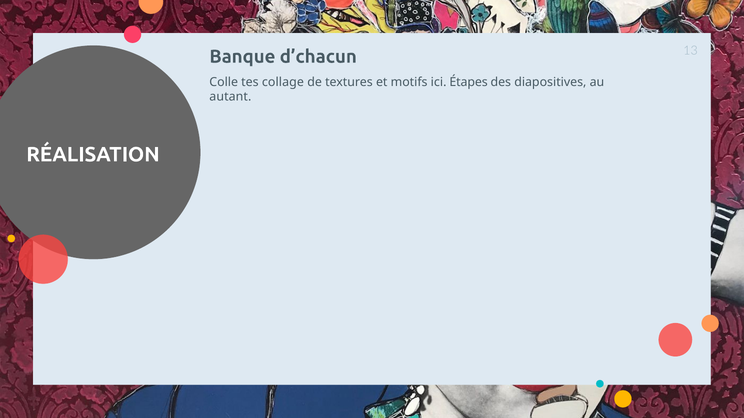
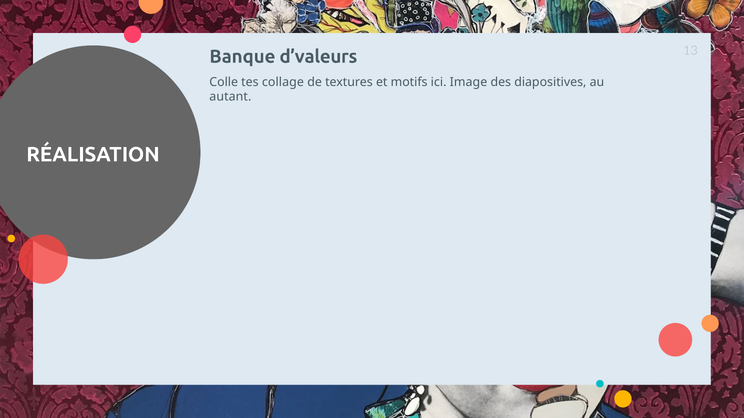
d’chacun: d’chacun -> d’valeurs (318, 57)
Étapes: Étapes -> Image (468, 82)
